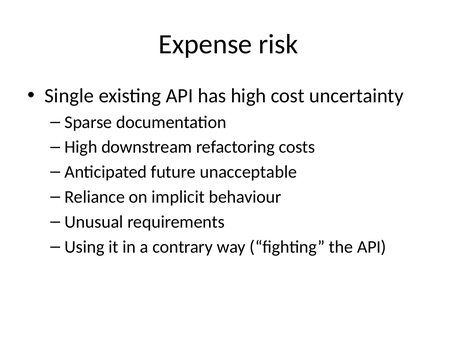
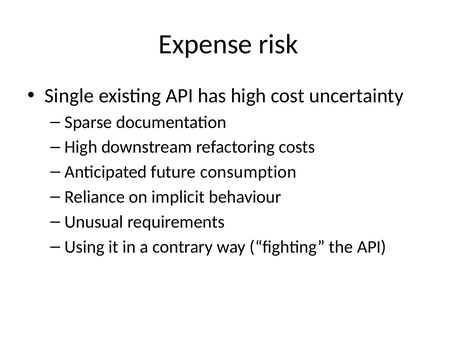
unacceptable: unacceptable -> consumption (248, 172)
